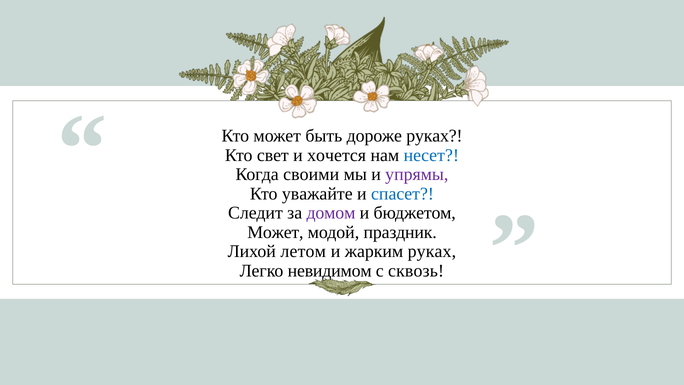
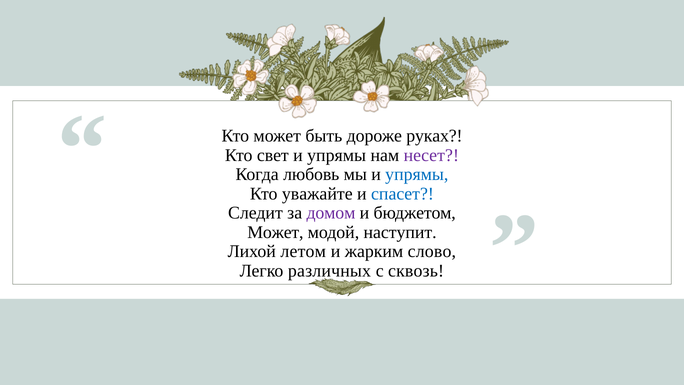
свет и хочется: хочется -> упрямы (337, 155)
несет colour: blue -> purple (431, 155)
своими: своими -> любовь (311, 174)
упрямы colour: purple -> blue (417, 174)
праздник: праздник -> наступит (400, 232)
жарким руках: руках -> слово (432, 251)
невидимом: невидимом -> различных (329, 270)
